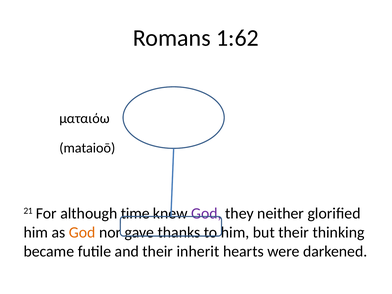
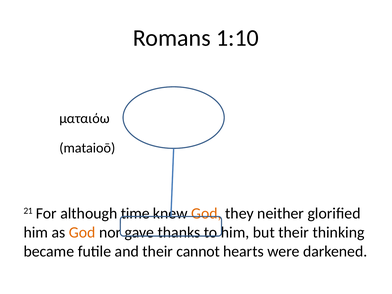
1:62: 1:62 -> 1:10 (237, 38)
God colour: purple -> orange (206, 213)
inherit: inherit -> cannot (198, 251)
